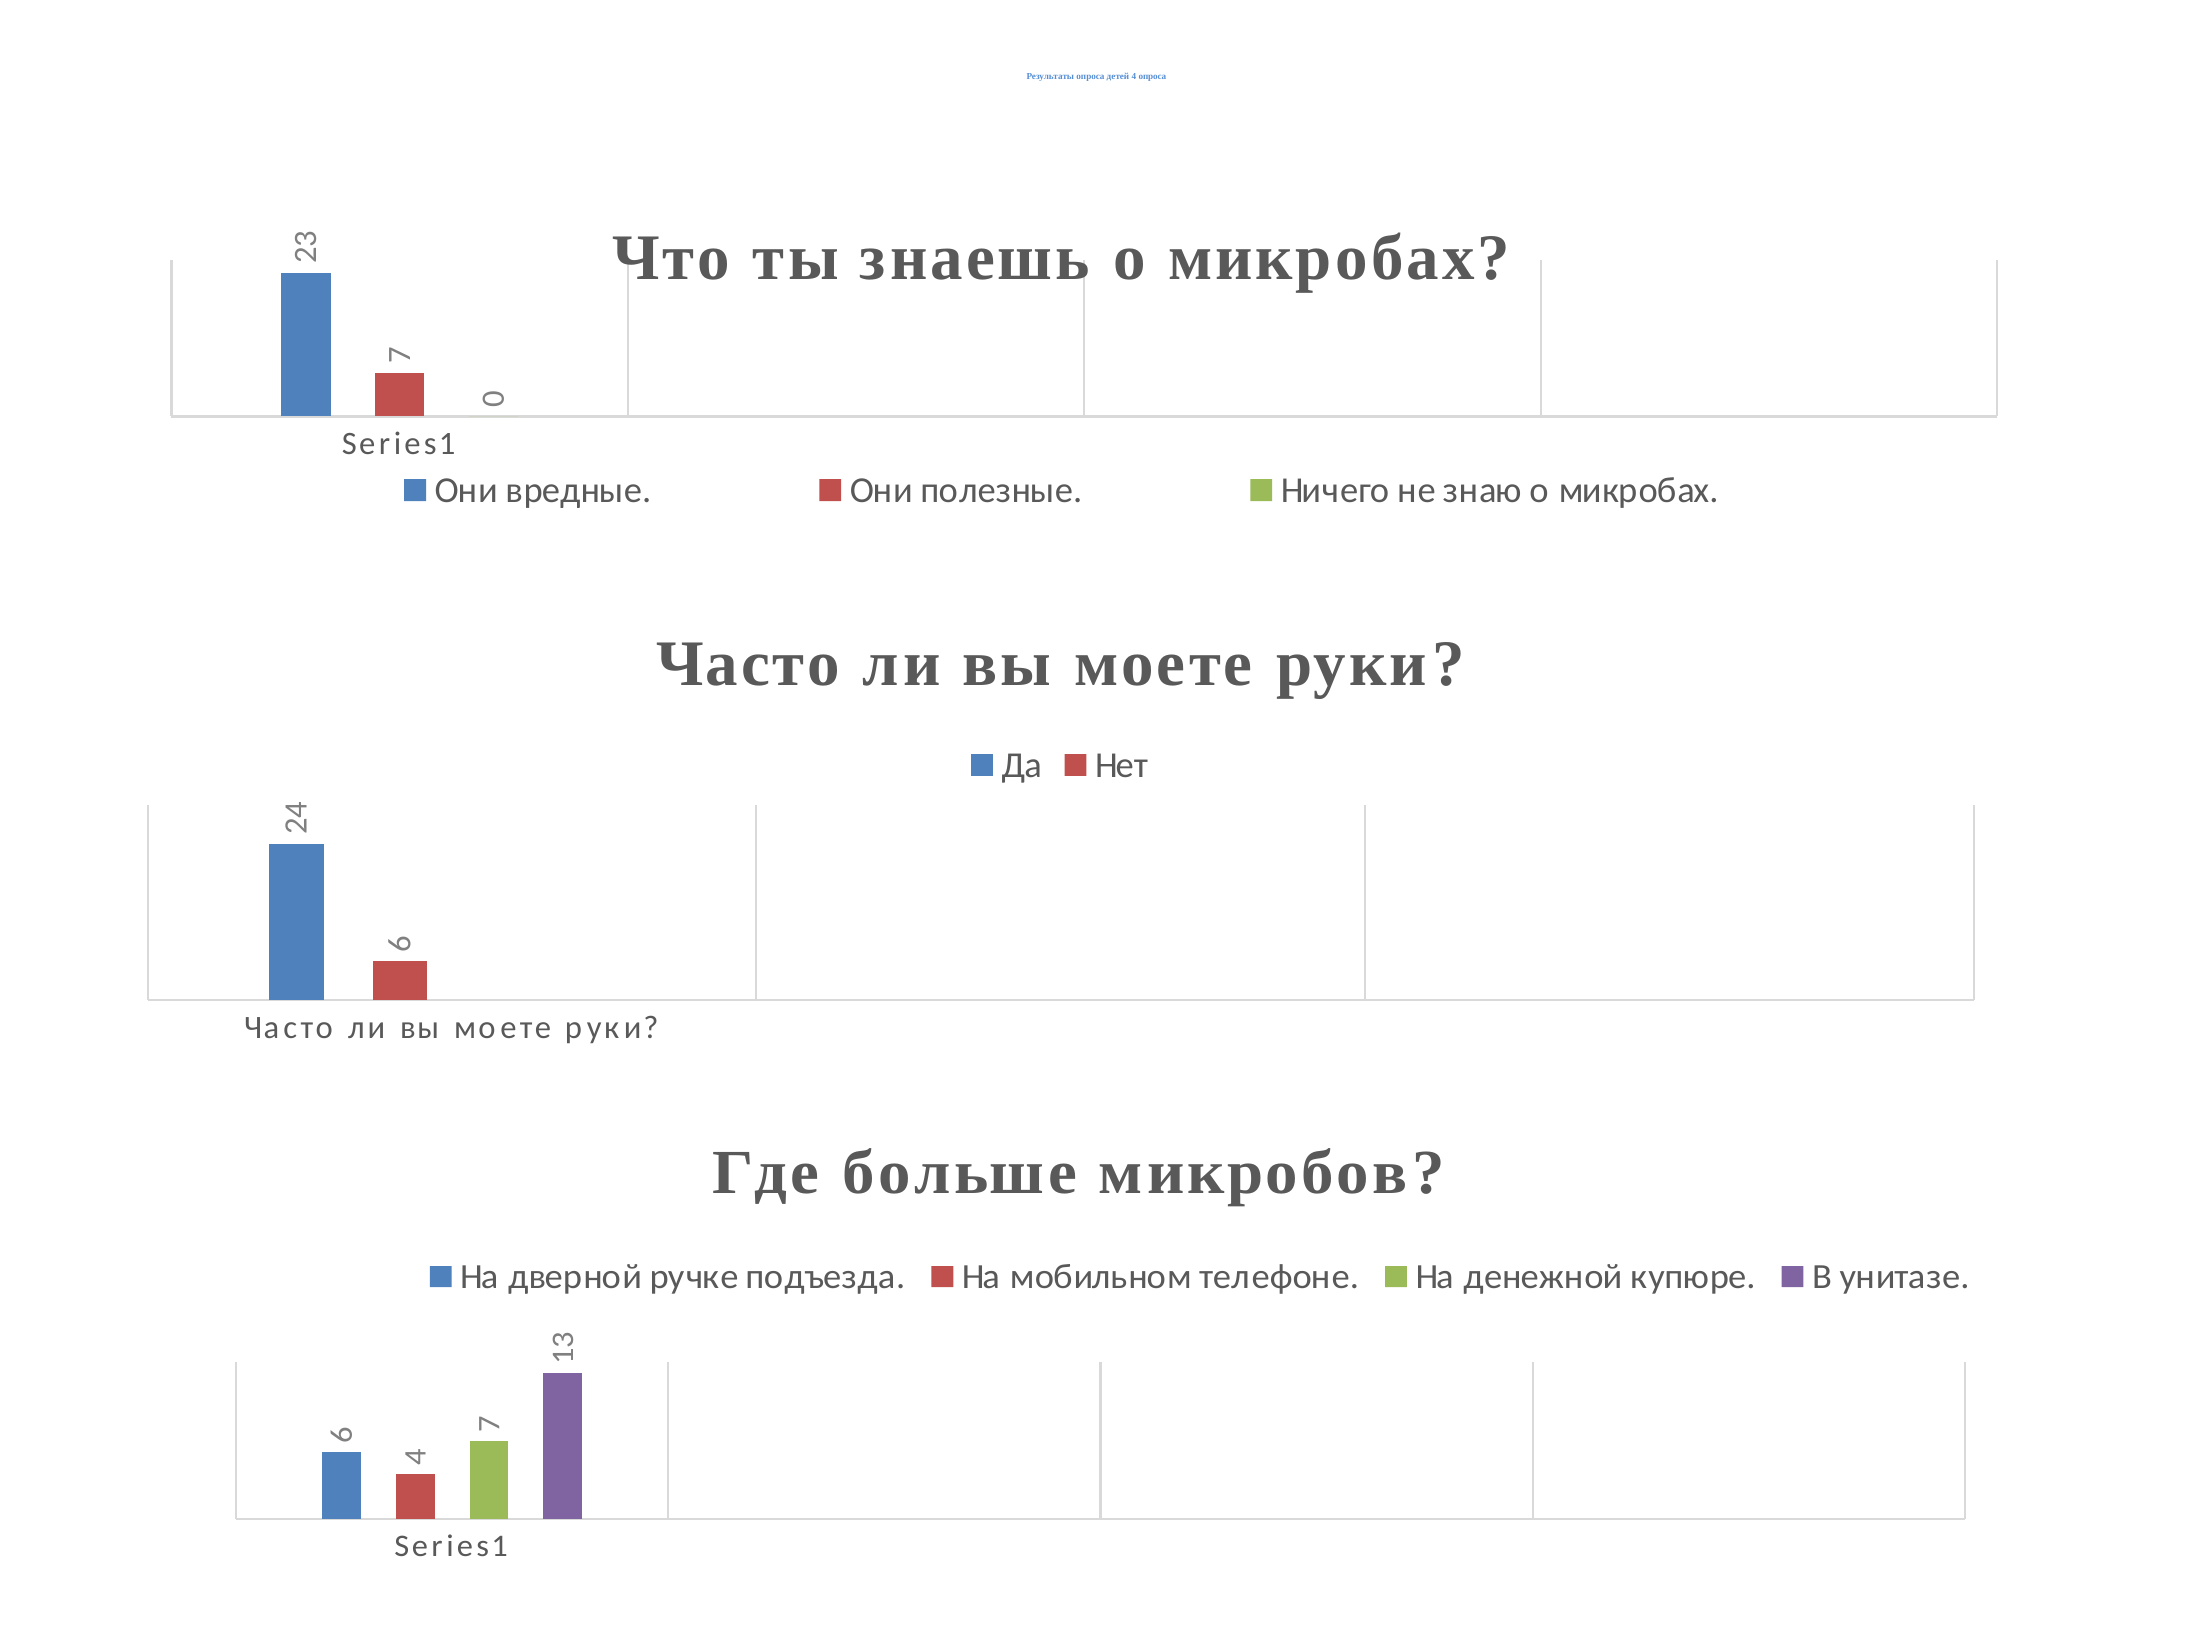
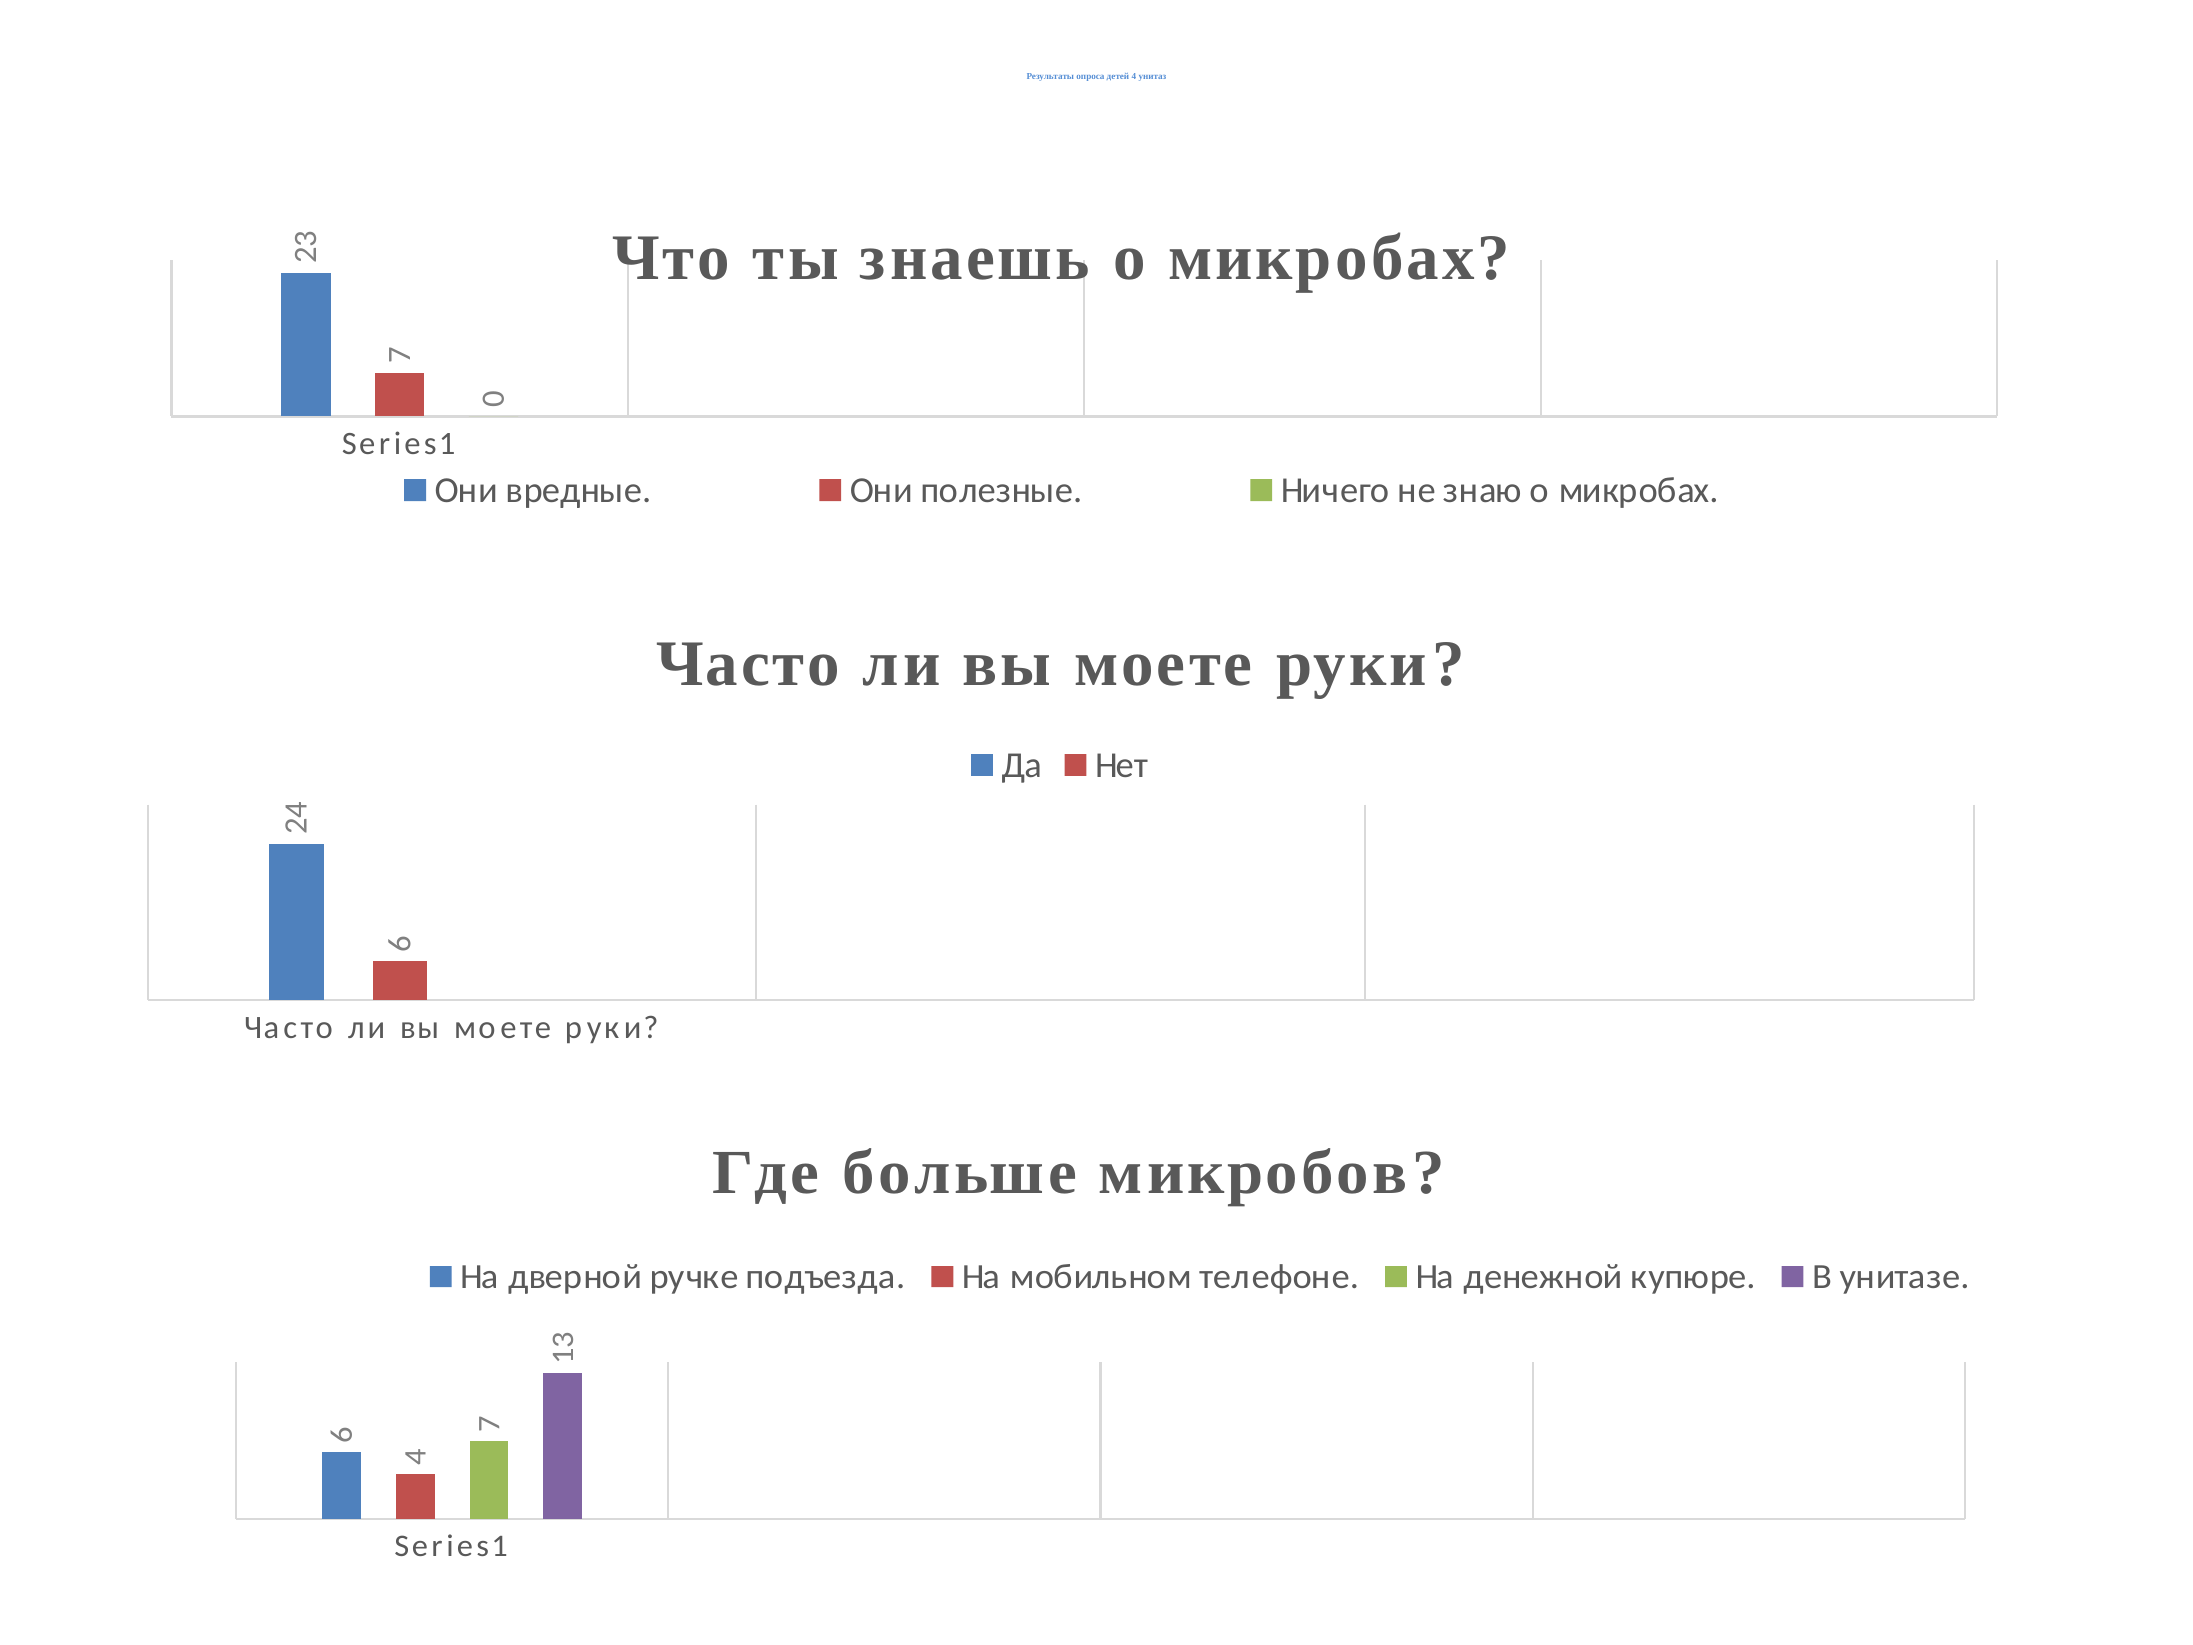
4 опроса: опроса -> унитаз (1152, 77)
